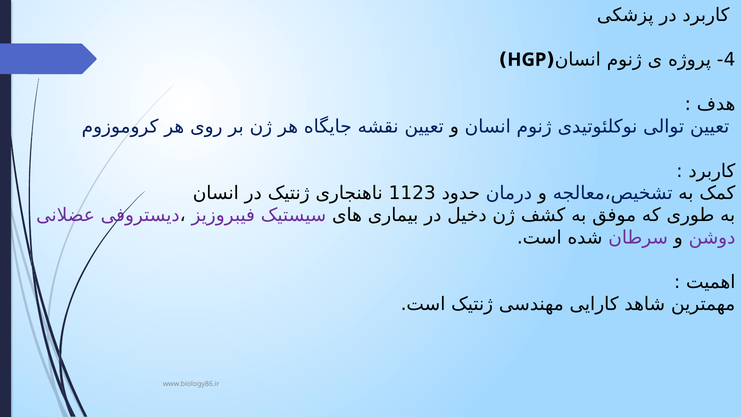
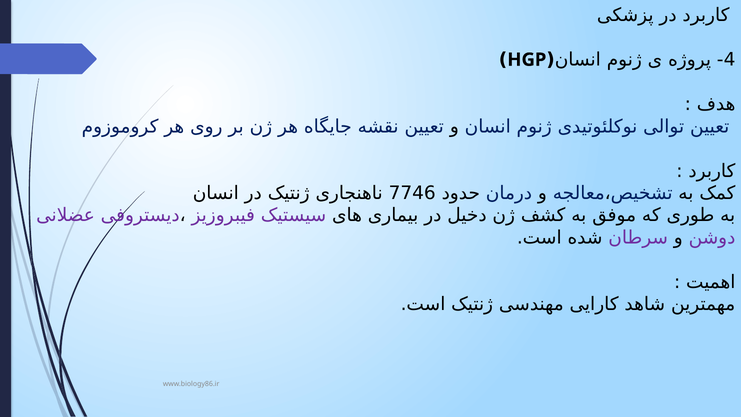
1123: 1123 -> 7746 (412, 193)
